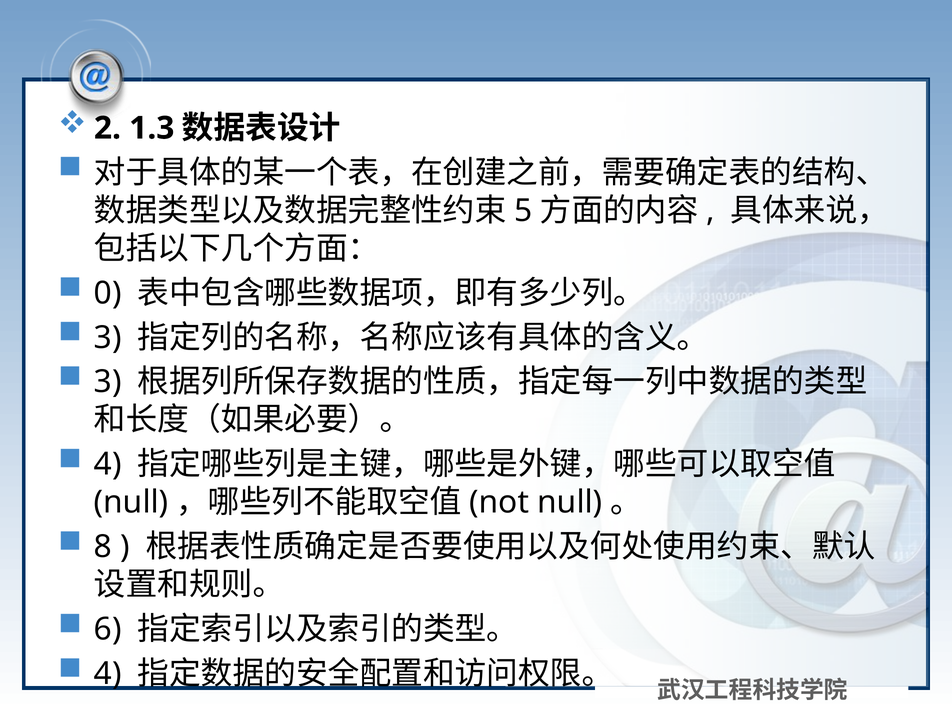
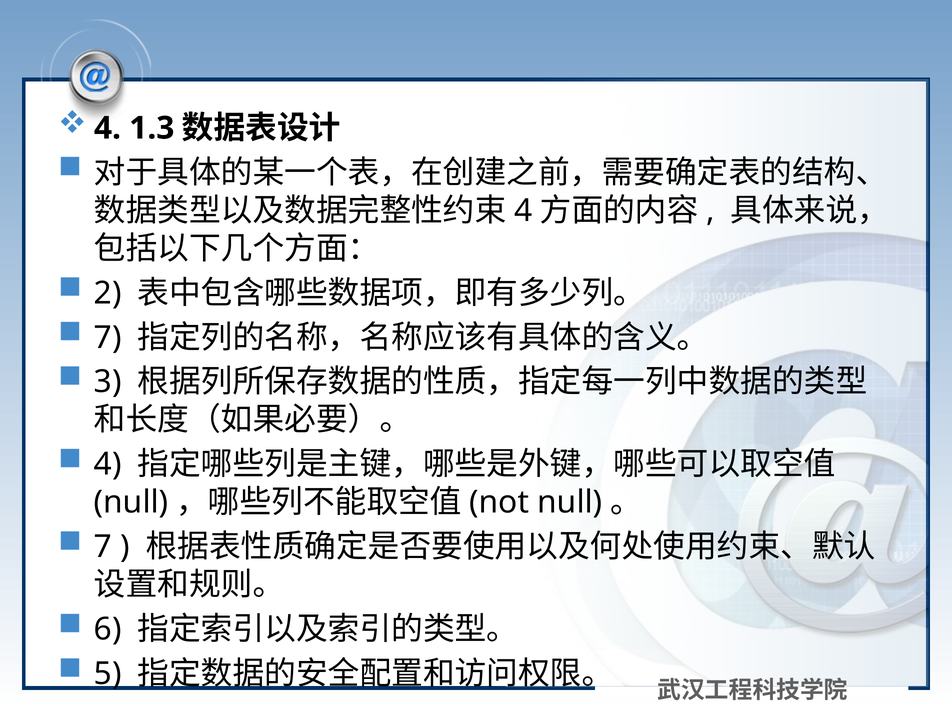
2: 2 -> 4 (107, 128)
5: 5 -> 4 (523, 211)
0: 0 -> 2 (108, 293)
3: 3 -> 7 (108, 338)
8: 8 -> 7 (103, 547)
4: 4 -> 5 (108, 674)
